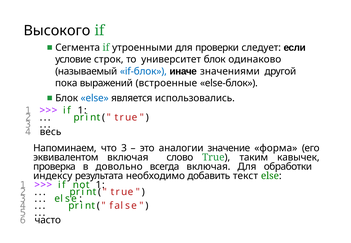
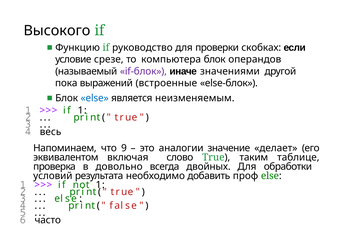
Сегмента: Сегмента -> Функцию (78, 48)
утроенными: утроенными -> руководство (142, 48)
следует: следует -> скобках (261, 48)
строк: строк -> срезе (109, 59)
университет: университет -> компьютера (171, 59)
одинаково: одинаково -> операндов (255, 59)
if-блок colour: blue -> purple (143, 71)
использовались: использовались -> неизменяемым (195, 98)
что 3: 3 -> 9 (124, 148)
форма: форма -> делает (276, 148)
кавычек: кавычек -> таблице (298, 157)
всегда включая: включая -> двойных (208, 167)
индексу: индексу -> условий (53, 176)
текст: текст -> проф (246, 176)
